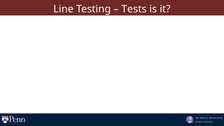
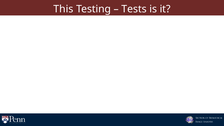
Line: Line -> This (63, 9)
